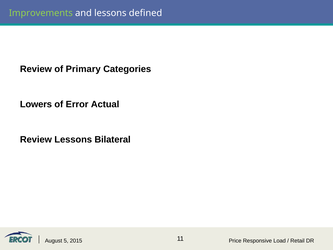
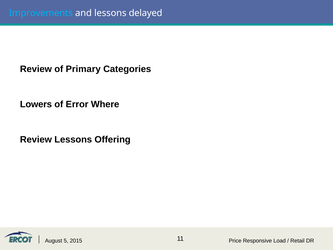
Improvements colour: light green -> light blue (41, 13)
defined: defined -> delayed (146, 13)
Actual: Actual -> Where (105, 104)
Bilateral: Bilateral -> Offering (113, 139)
